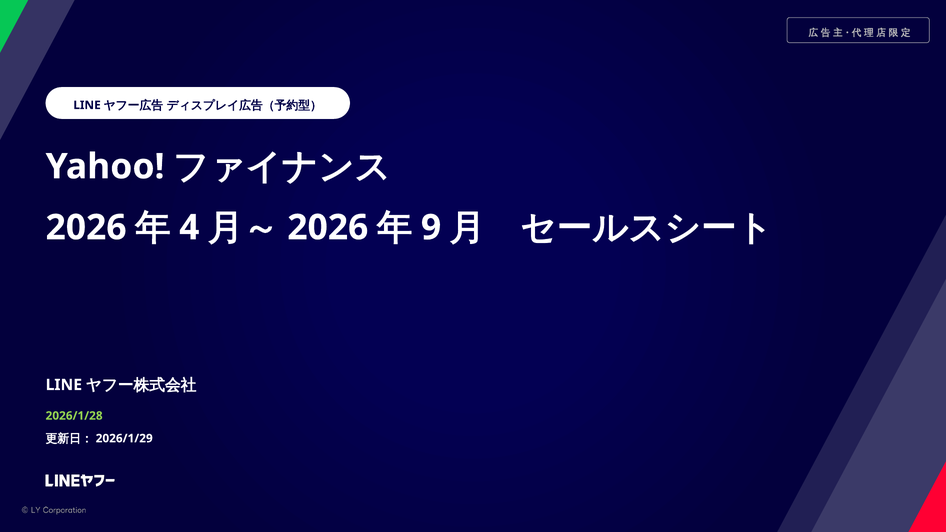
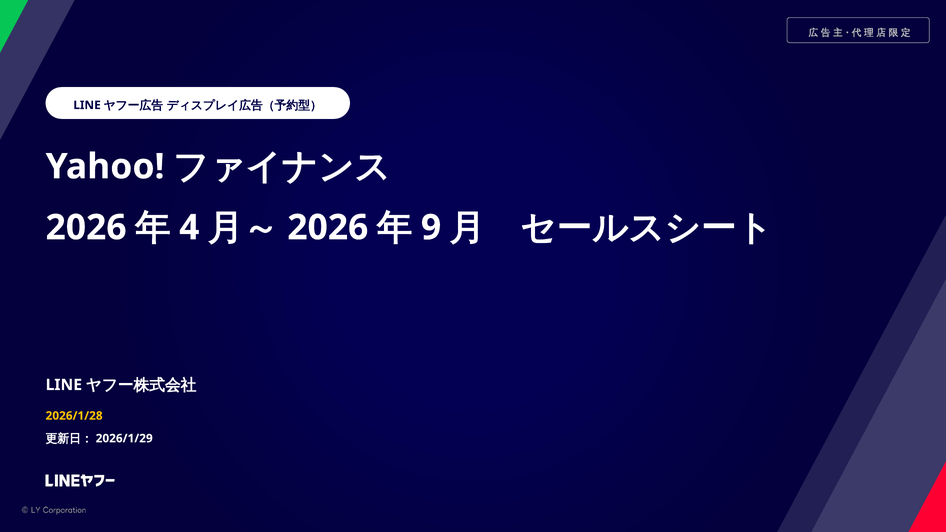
2026/1/28 colour: light green -> yellow (74, 416)
